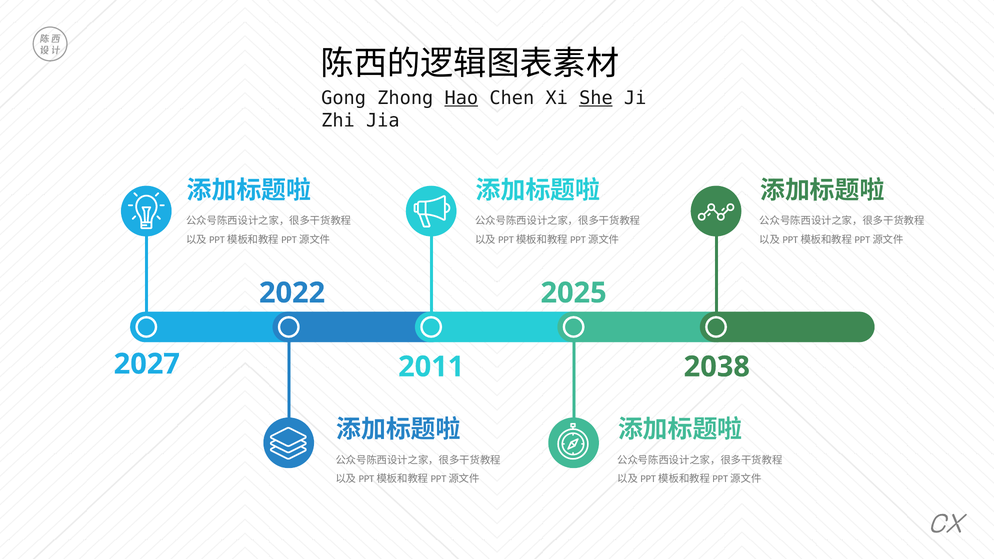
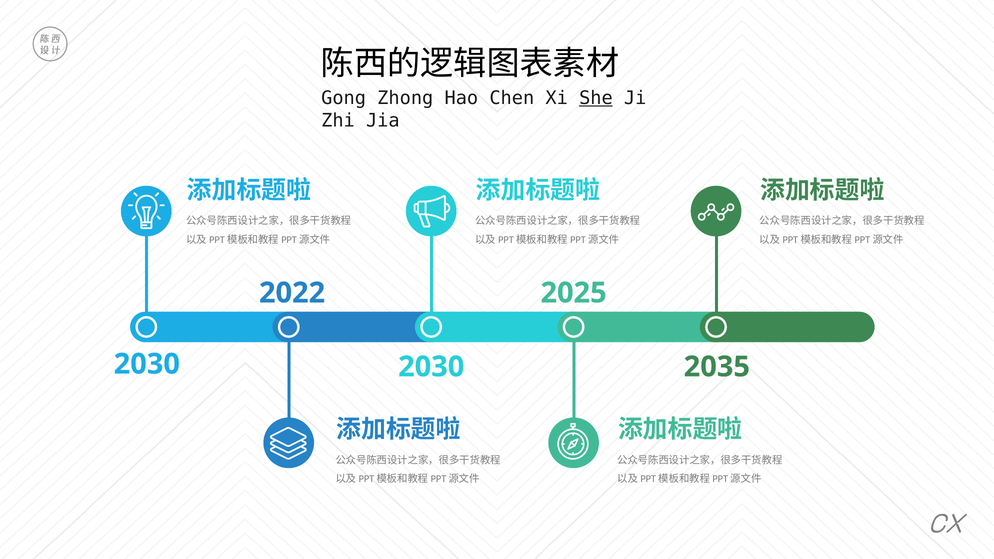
Hao underline: present -> none (461, 98)
2027: 2027 -> 2030 (147, 364)
2011: 2011 -> 2030 (431, 367)
2038: 2038 -> 2035 (717, 367)
